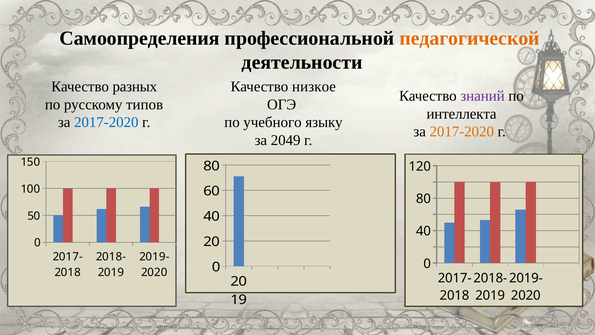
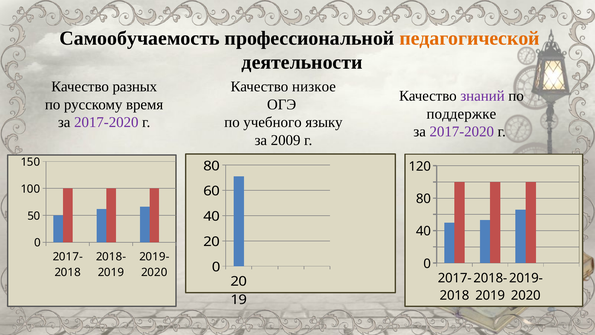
Самоопределения: Самоопределения -> Самообучаемость (140, 38)
типов: типов -> время (145, 104)
интеллекта: интеллекта -> поддержке (461, 114)
2017-2020 colour: blue -> purple (106, 122)
2017-2020 colour: orange -> purple (462, 132)
2049: 2049 -> 2009 (286, 140)
